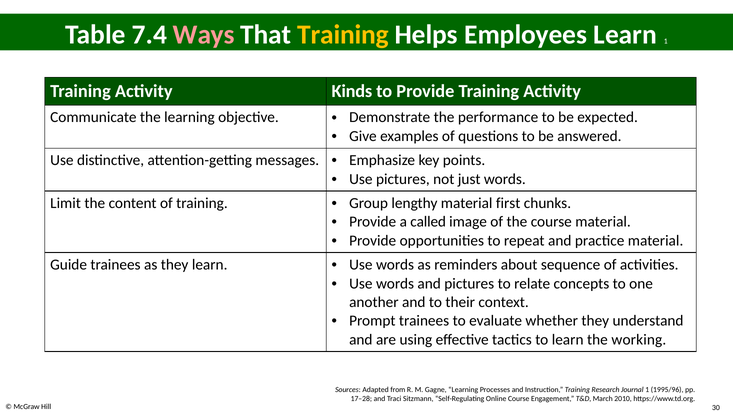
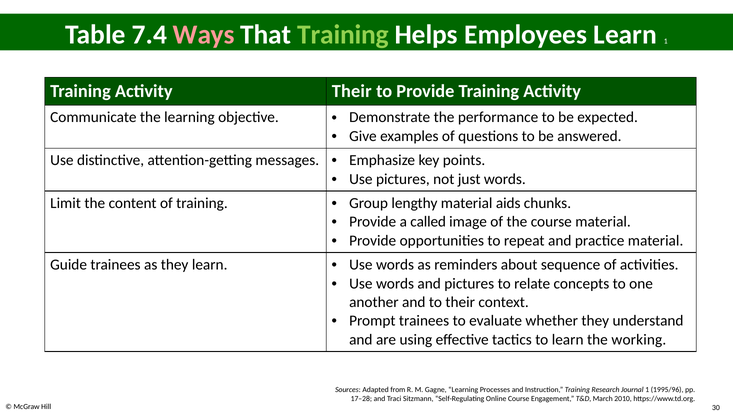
Training colour: yellow -> light green (343, 35)
Activity Kinds: Kinds -> Their (352, 91)
first: first -> aids (508, 203)
